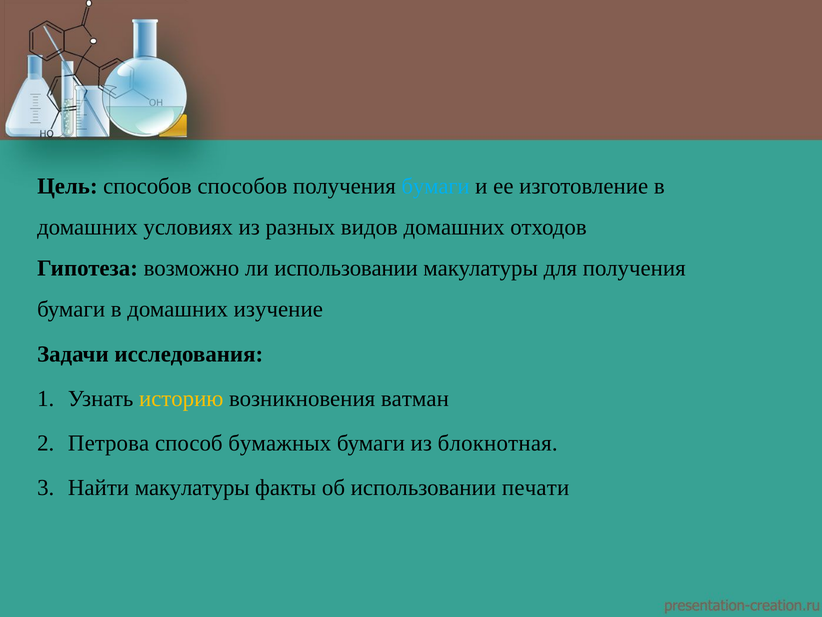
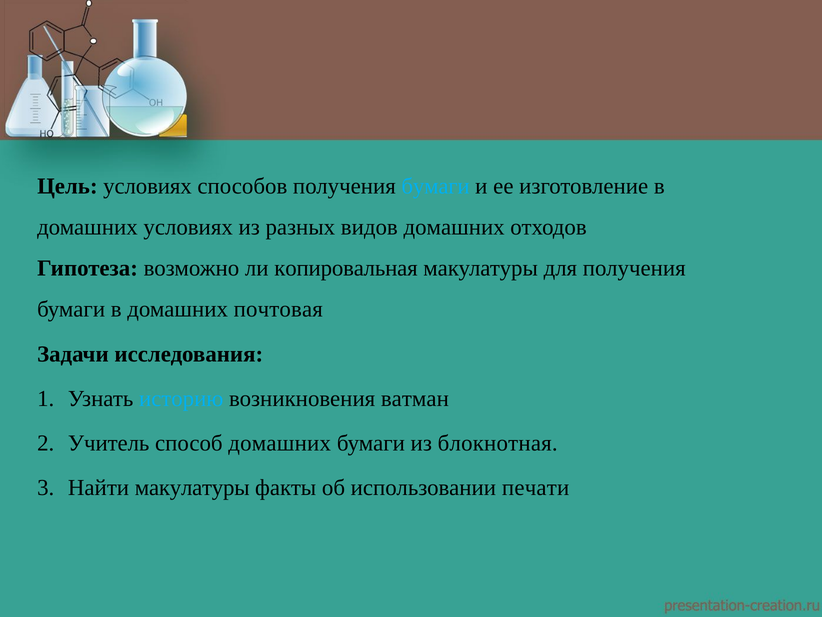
Цель способов: способов -> условиях (147, 186)
ли использовании: использовании -> копировальная (346, 268)
изучение: изучение -> почтовая (278, 309)
историю colour: yellow -> light blue (181, 398)
Петрова: Петрова -> Учитель (109, 443)
способ бумажных: бумажных -> домашних (280, 443)
